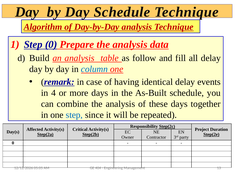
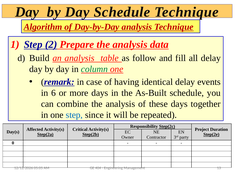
Step 0: 0 -> 2 (51, 45)
column colour: blue -> green (94, 69)
4: 4 -> 6 (54, 93)
